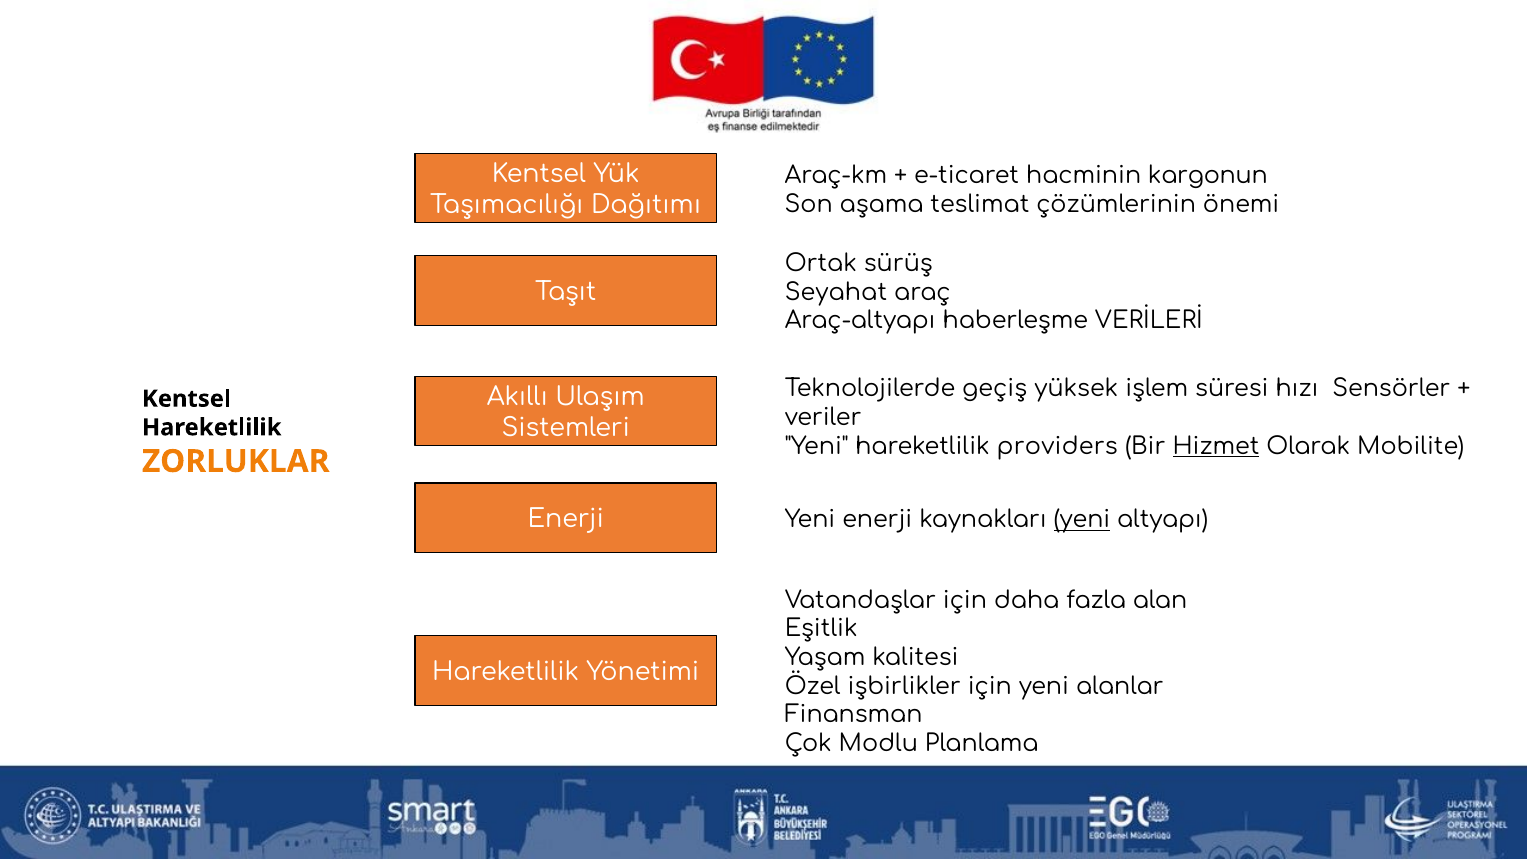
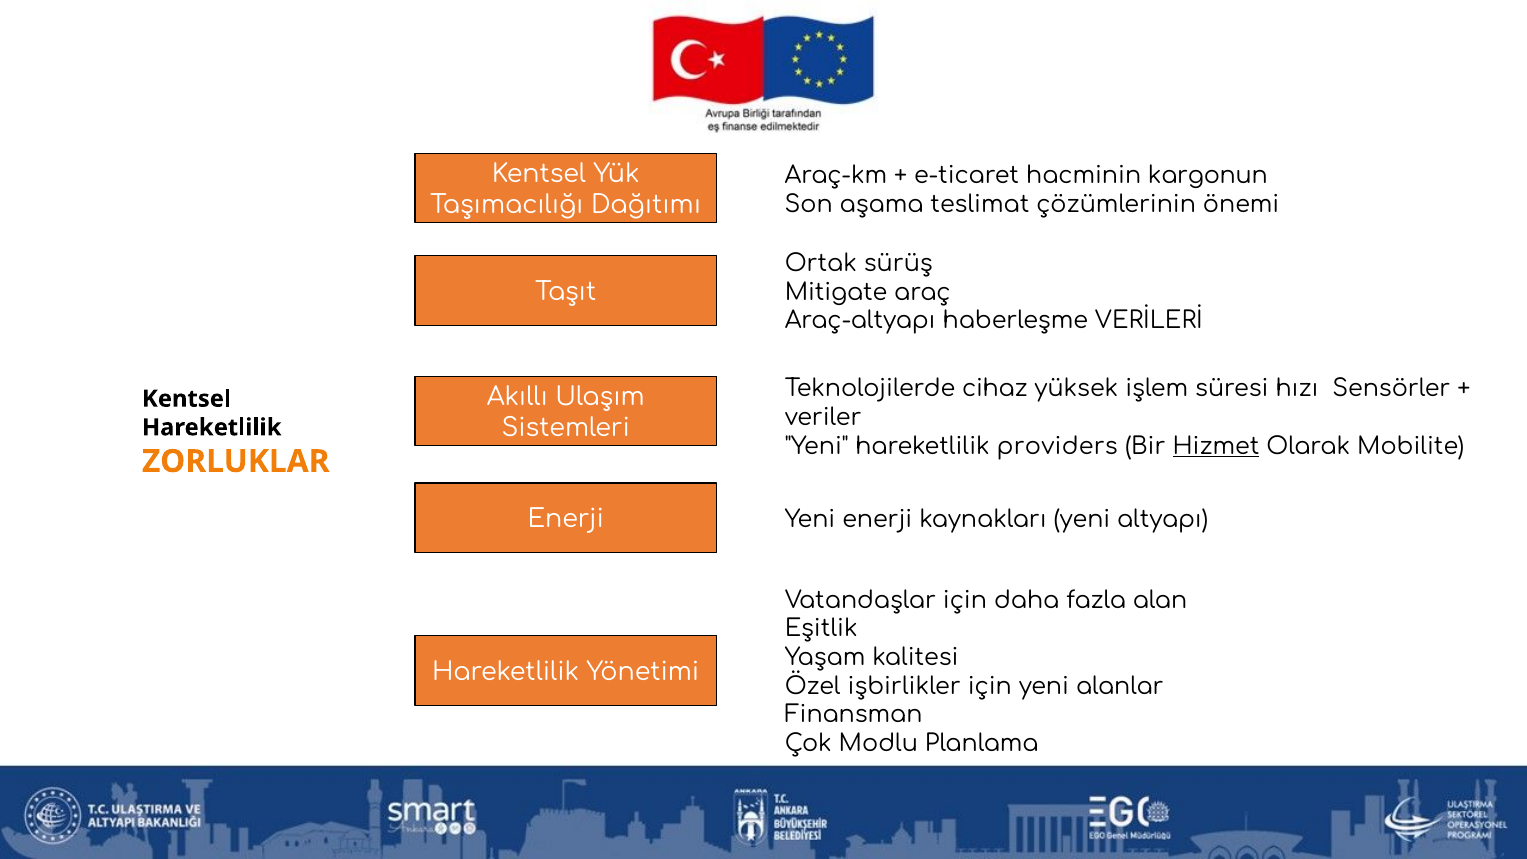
Seyahat: Seyahat -> Mitigate (836, 292)
geçiş: geçiş -> cihaz (995, 389)
yeni underline: present -> none (1082, 520)
